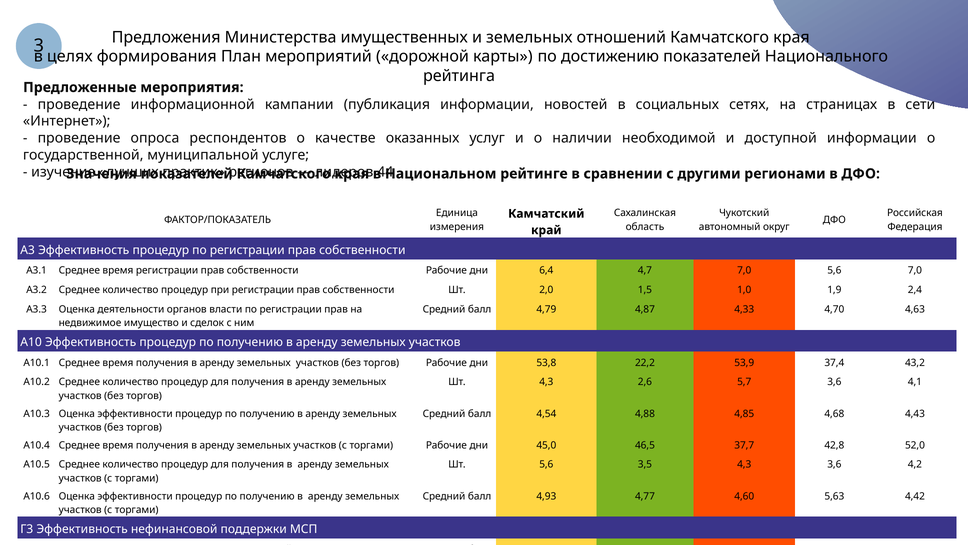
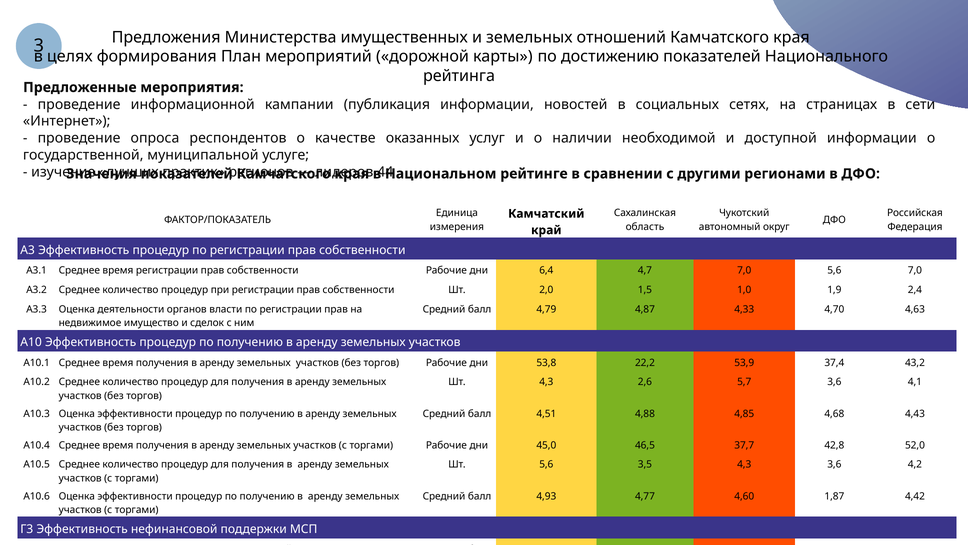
4,54: 4,54 -> 4,51 (546, 413)
5,63: 5,63 -> 1,87 (834, 496)
